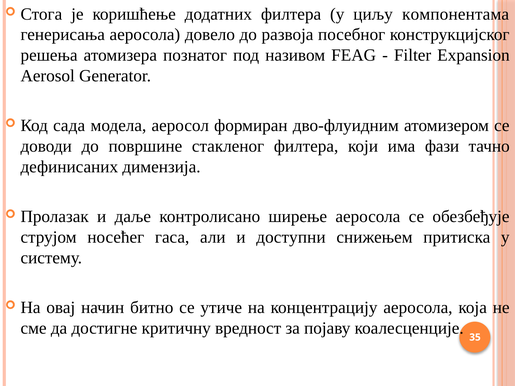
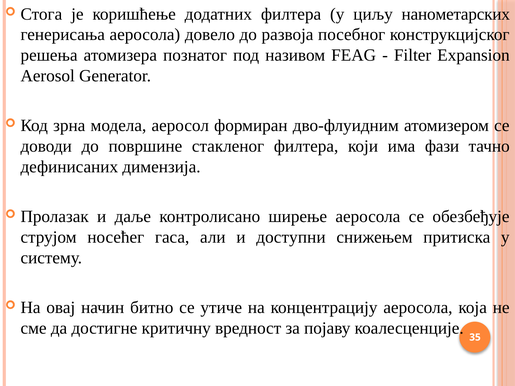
компонентама: компонентама -> нанометарских (456, 14)
сада: сада -> зрна (69, 126)
